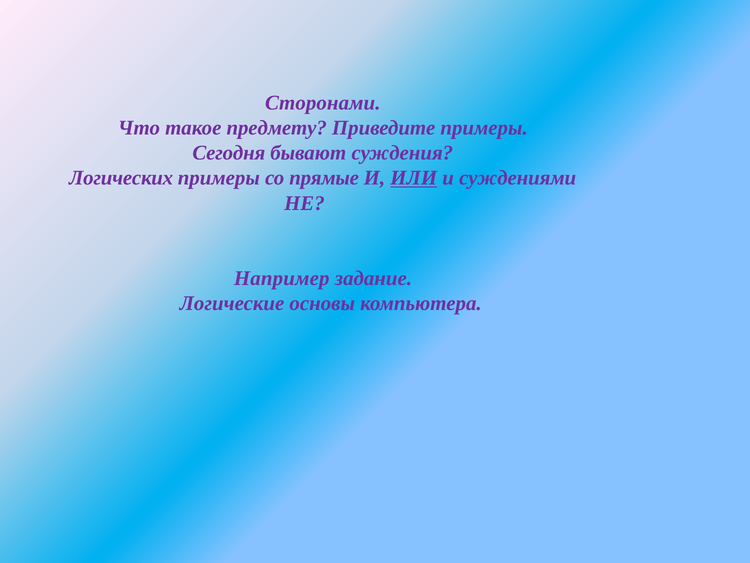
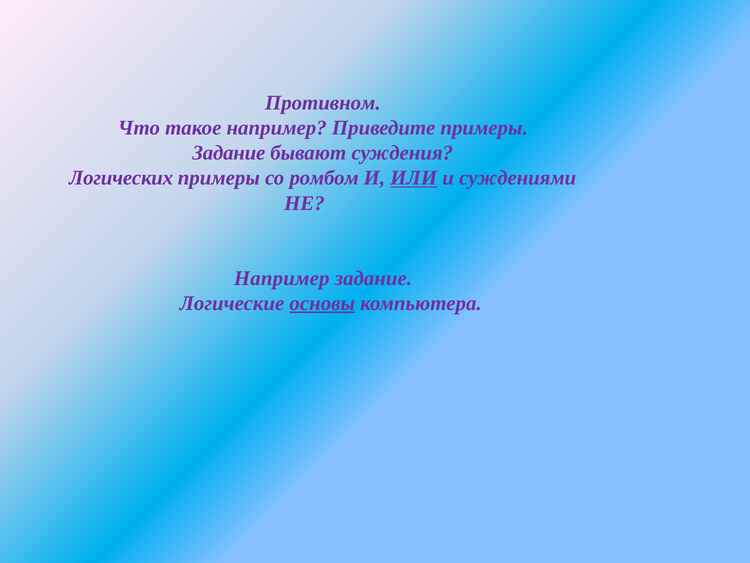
Сторонами: Сторонами -> Противном (323, 103)
такое предмету: предмету -> например (277, 128)
Сегодня: Сегодня -> Задание (229, 153)
прямые: прямые -> ромбом (324, 178)
основы underline: none -> present (322, 303)
